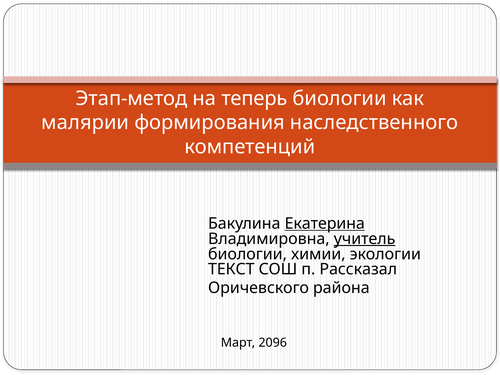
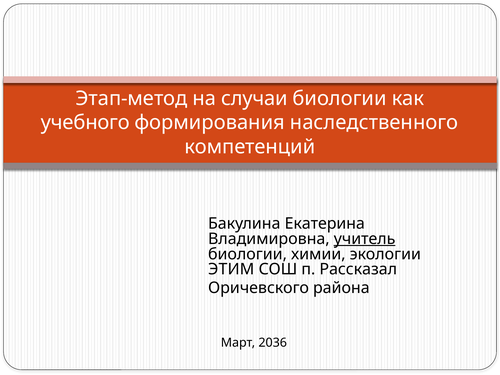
теперь: теперь -> случаи (254, 98)
малярии: малярии -> учебного (85, 123)
Екатерина underline: present -> none (325, 223)
ТЕКСТ: ТЕКСТ -> ЭТИМ (231, 269)
2096: 2096 -> 2036 (273, 343)
